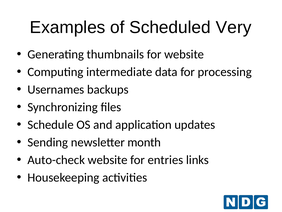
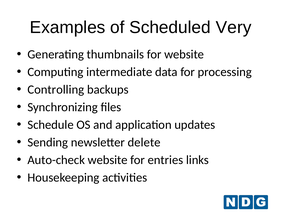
Usernames: Usernames -> Controlling (56, 89)
month: month -> delete (144, 142)
